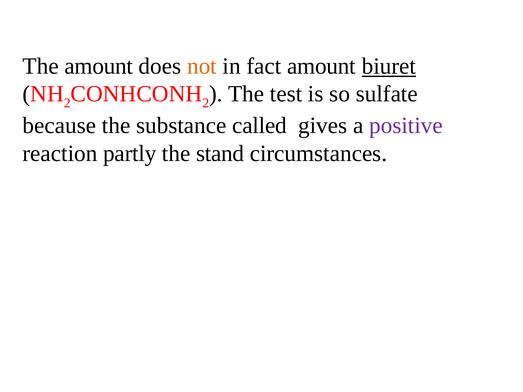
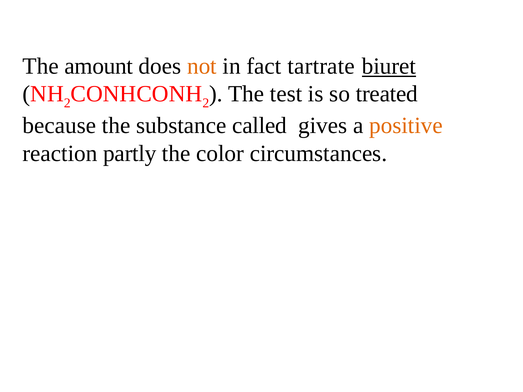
fact amount: amount -> tartrate (321, 66)
sulfate: sulfate -> treated (387, 94)
positive colour: purple -> orange (406, 126)
stand: stand -> color (220, 154)
